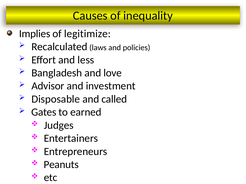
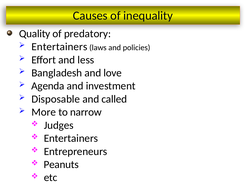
Implies: Implies -> Quality (35, 34)
legitimize: legitimize -> predatory (88, 34)
Recalculated: Recalculated -> Entertainers (59, 47)
Advisor: Advisor -> Agenda (48, 86)
Gates: Gates -> More (44, 112)
earned: earned -> narrow (86, 112)
